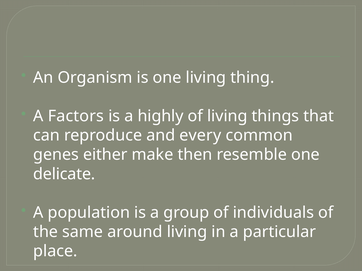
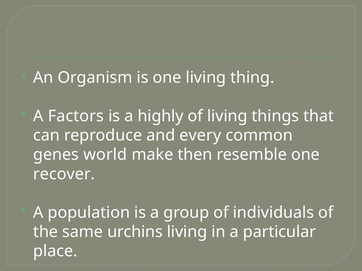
either: either -> world (105, 155)
delicate: delicate -> recover (64, 174)
around: around -> urchins (135, 232)
